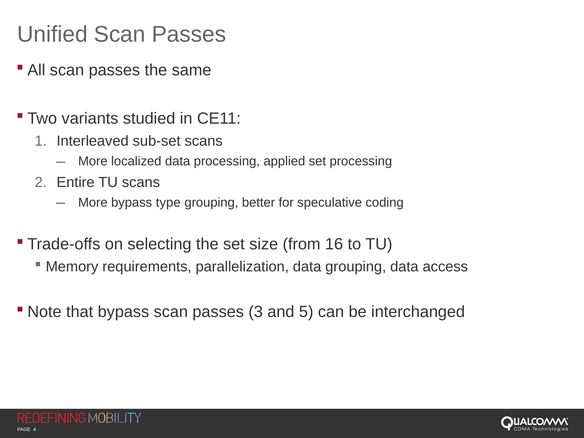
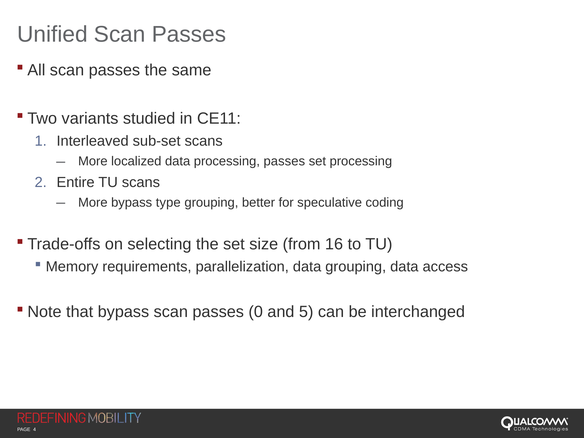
processing applied: applied -> passes (284, 161)
3: 3 -> 0 (256, 312)
